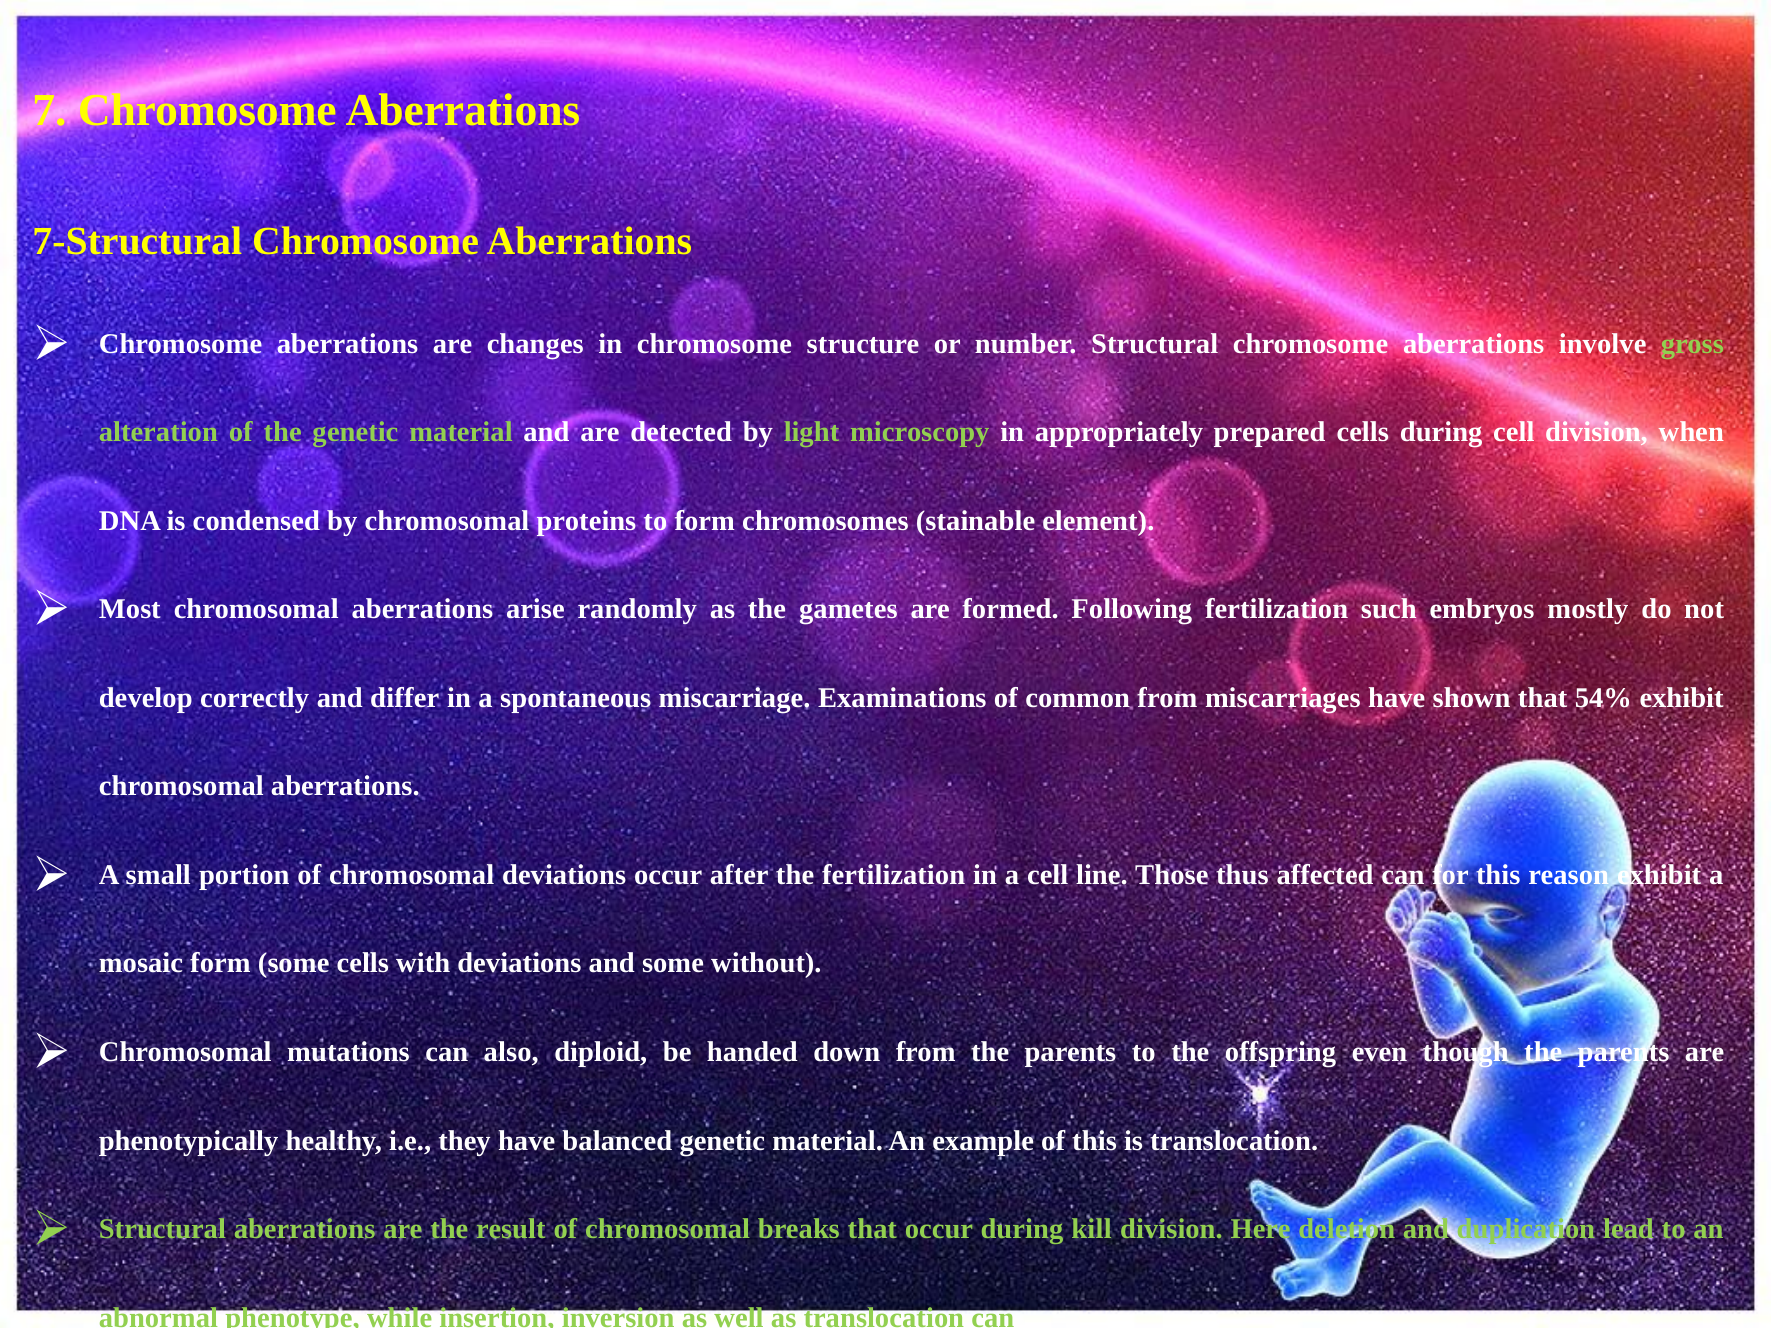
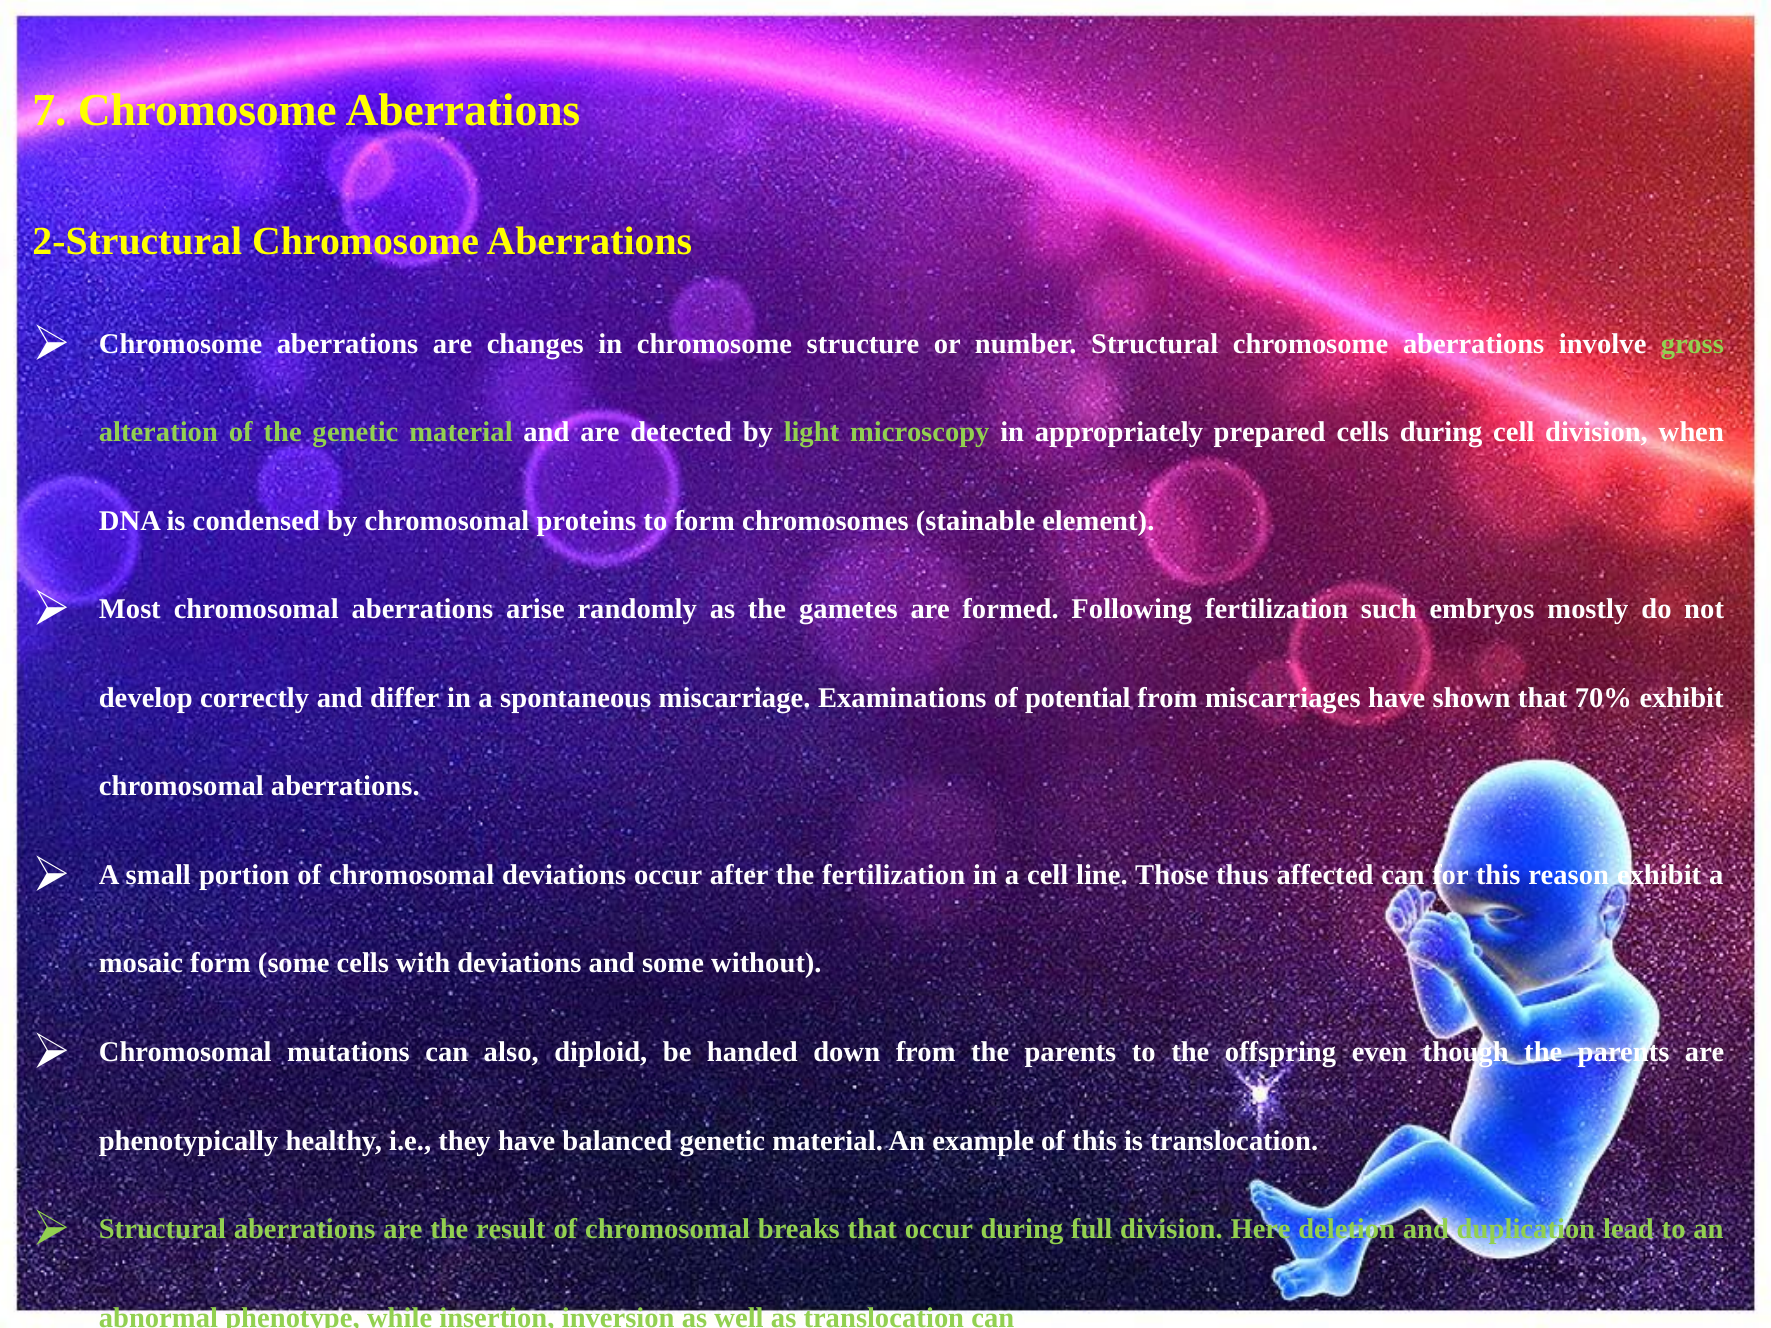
7-Structural: 7-Structural -> 2-Structural (137, 242)
common: common -> potential (1078, 698)
54%: 54% -> 70% (1603, 698)
kill: kill -> full (1092, 1229)
